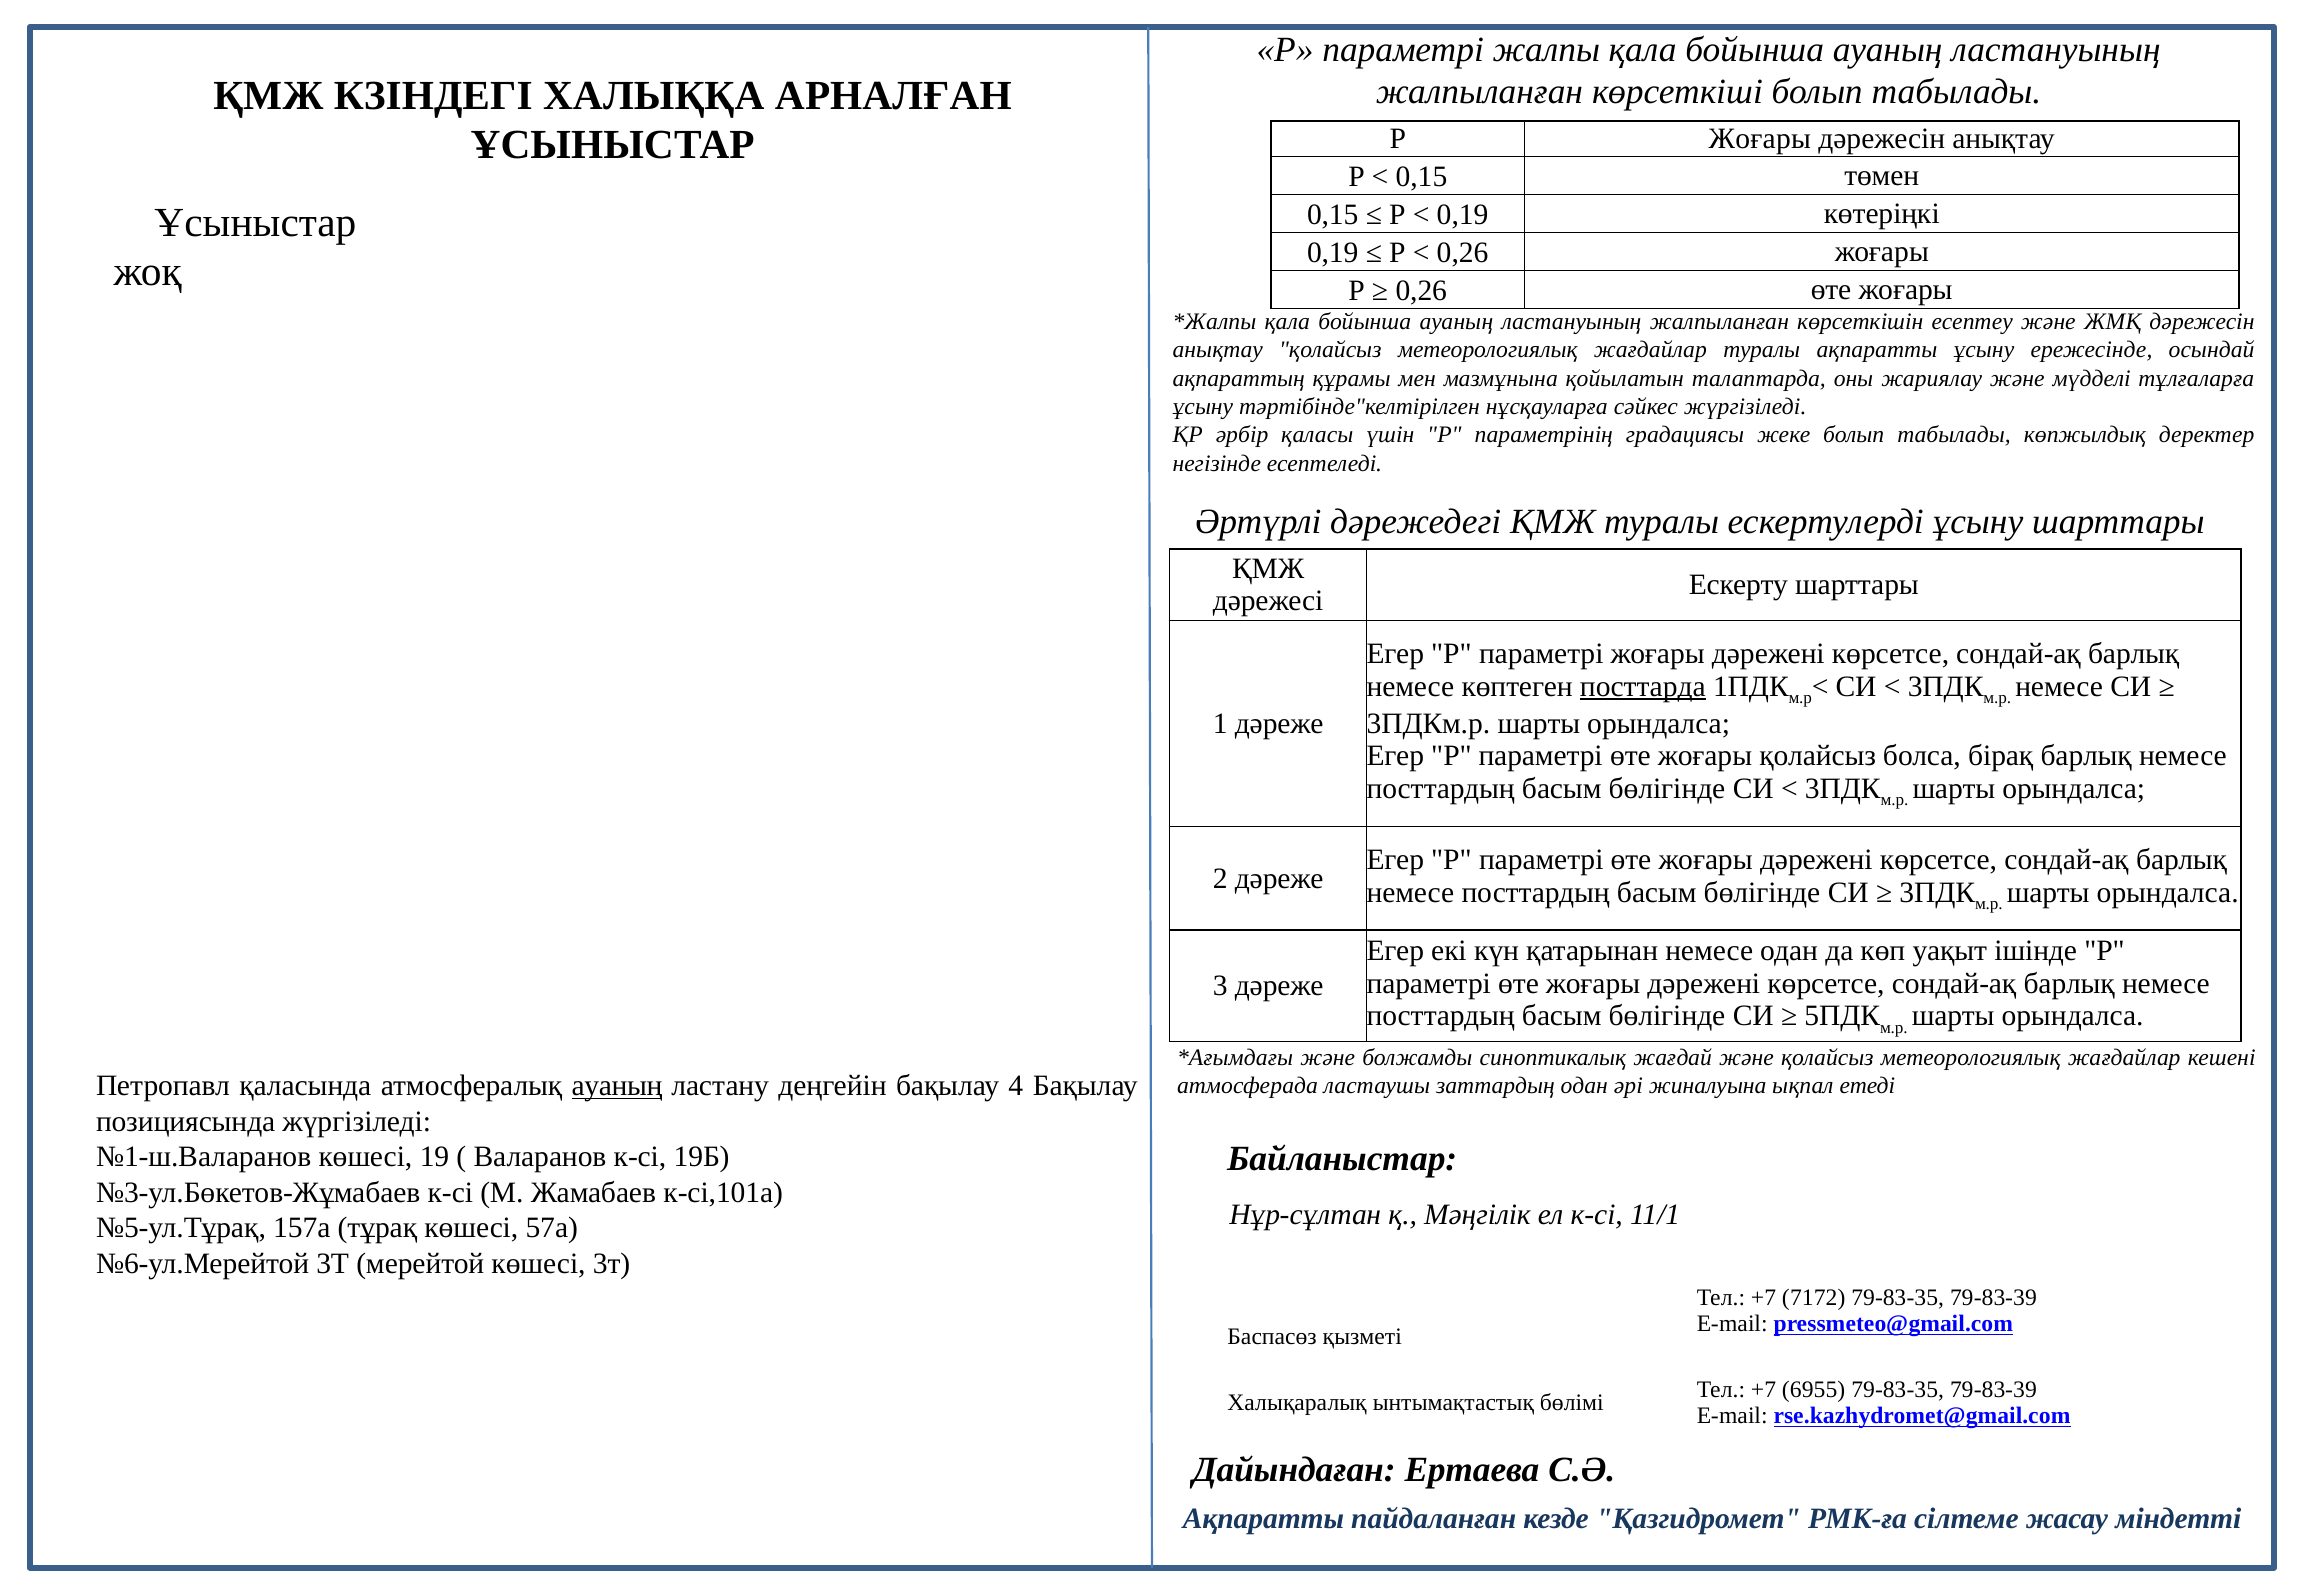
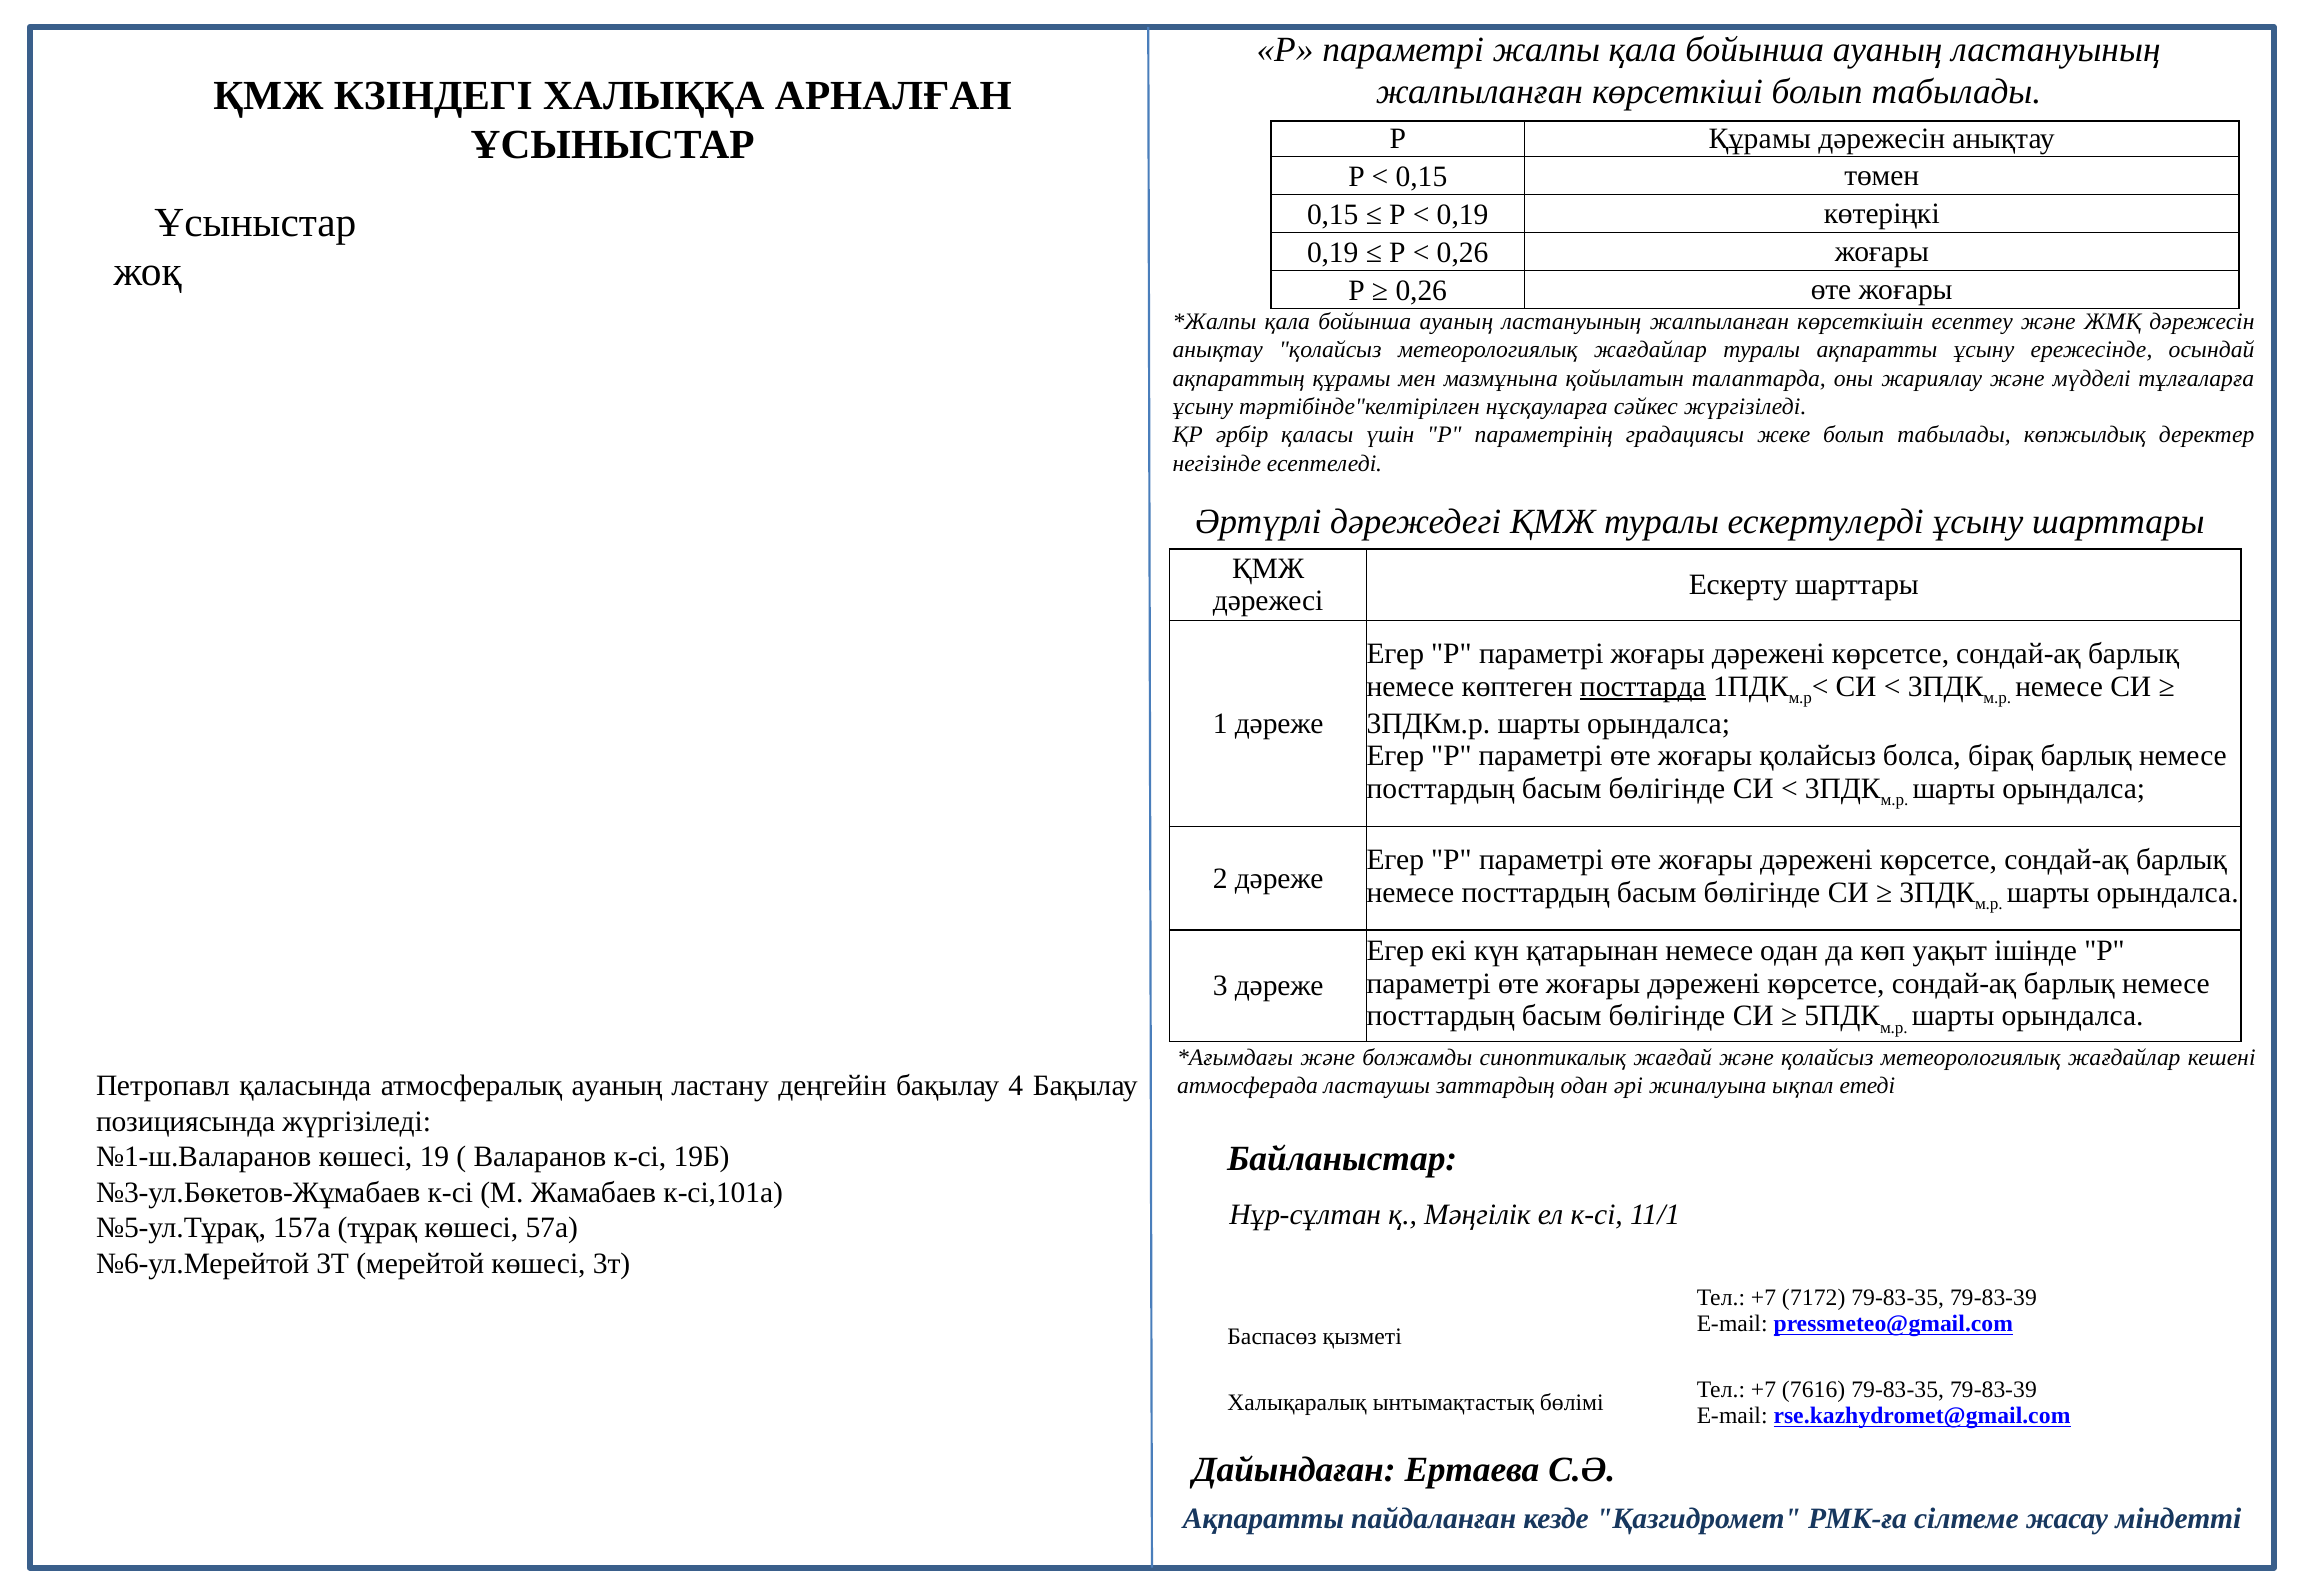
Р Жоғары: Жоғары -> Құрамы (1760, 139)
ауаның underline: present -> none (617, 1086)
6955: 6955 -> 7616 (1814, 1390)
